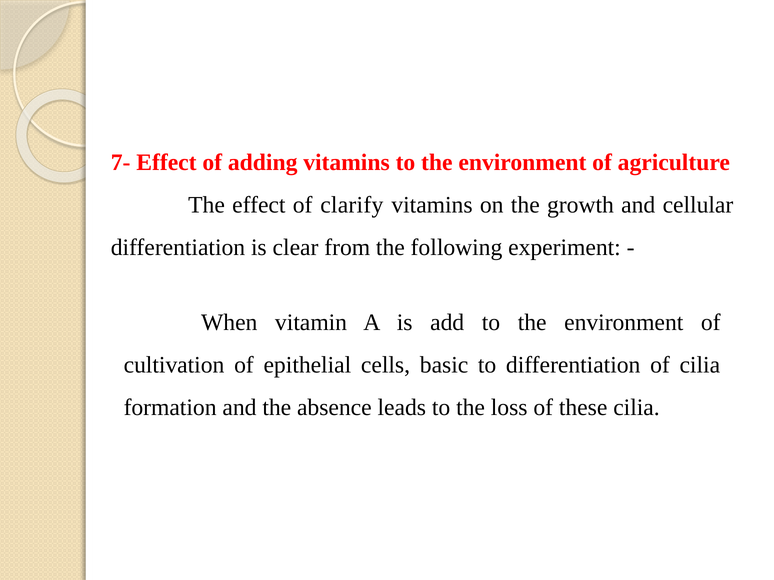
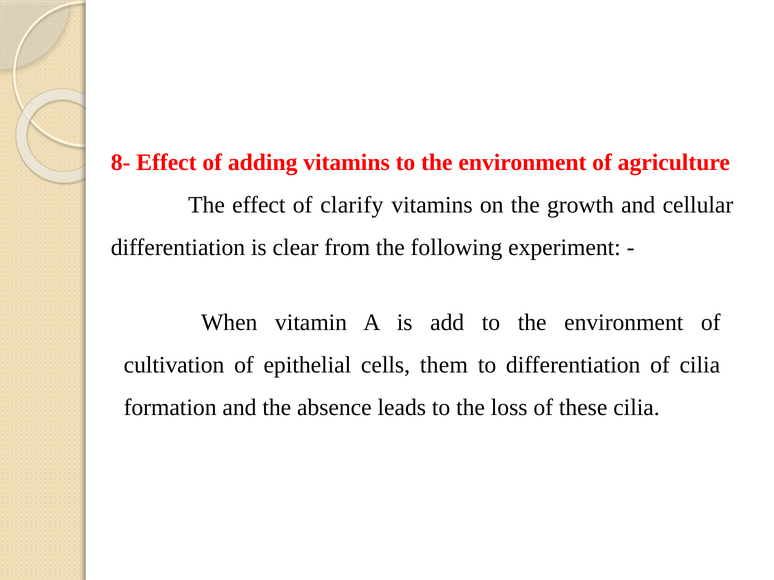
7-: 7- -> 8- (121, 163)
basic: basic -> them (444, 365)
